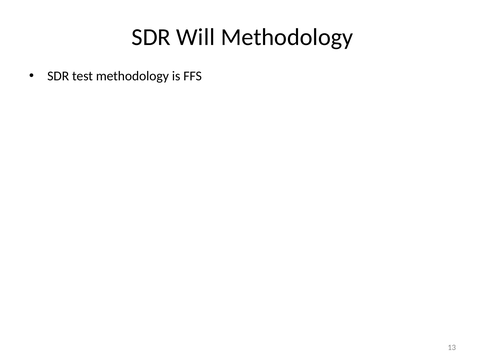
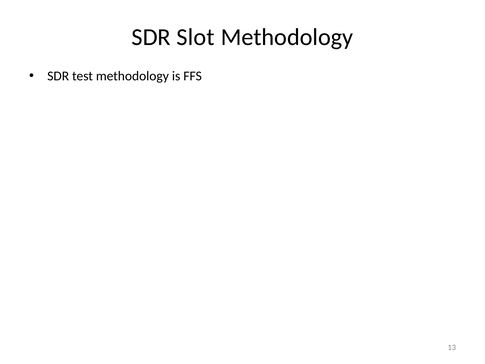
Will: Will -> Slot (196, 37)
